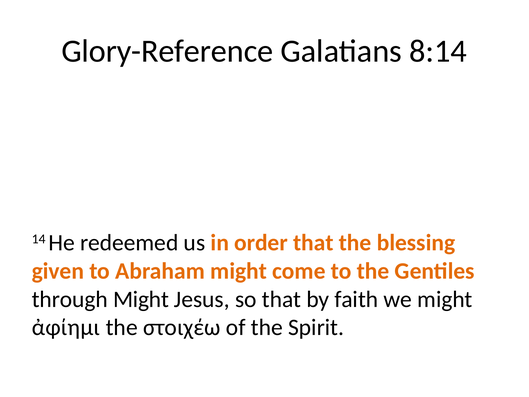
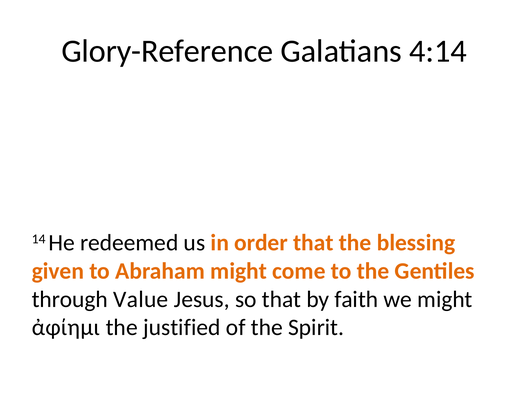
8:14: 8:14 -> 4:14 (438, 51)
through Might: Might -> Value (141, 299)
στοιχέω: στοιχέω -> justified (182, 327)
